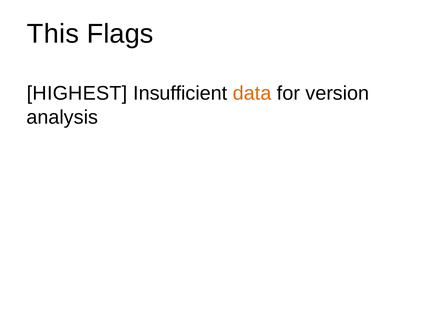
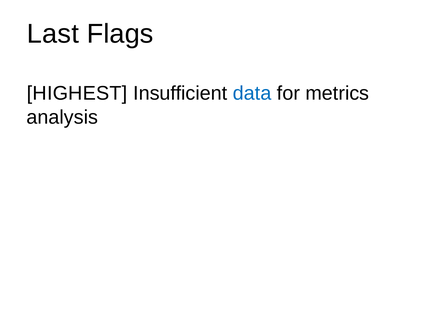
This: This -> Last (53, 34)
data colour: orange -> blue (252, 93)
version: version -> metrics (337, 93)
